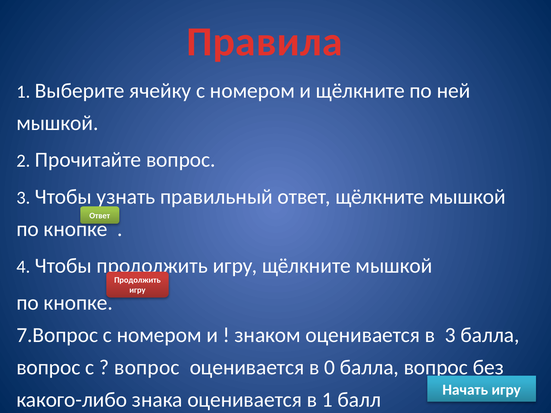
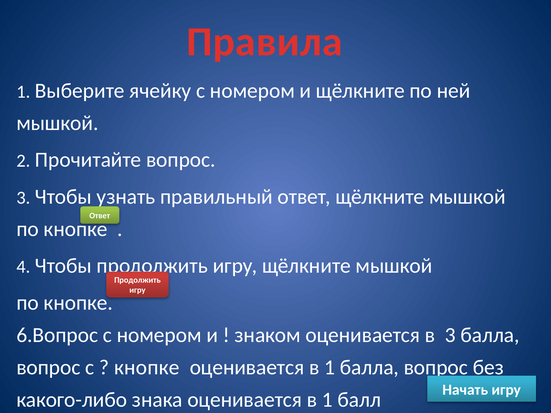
7.Вопрос: 7.Вопрос -> 6.Вопрос (57, 335)
вопрос: вопрос -> кнопке (147, 368)
0: 0 -> 1 (330, 368)
